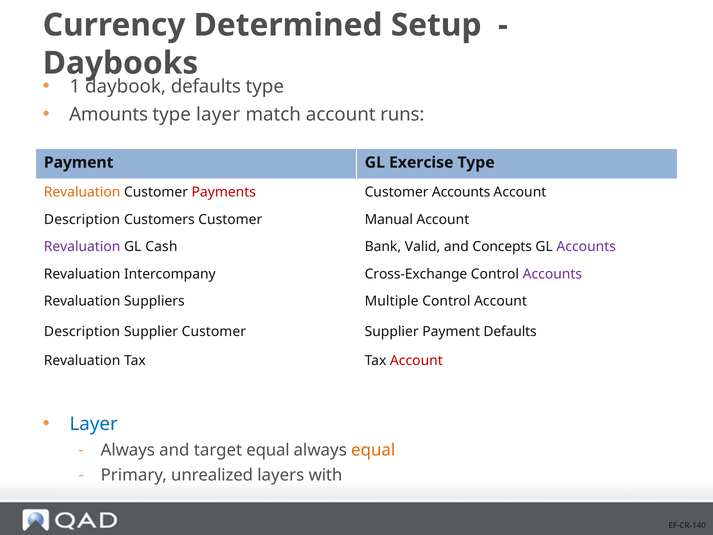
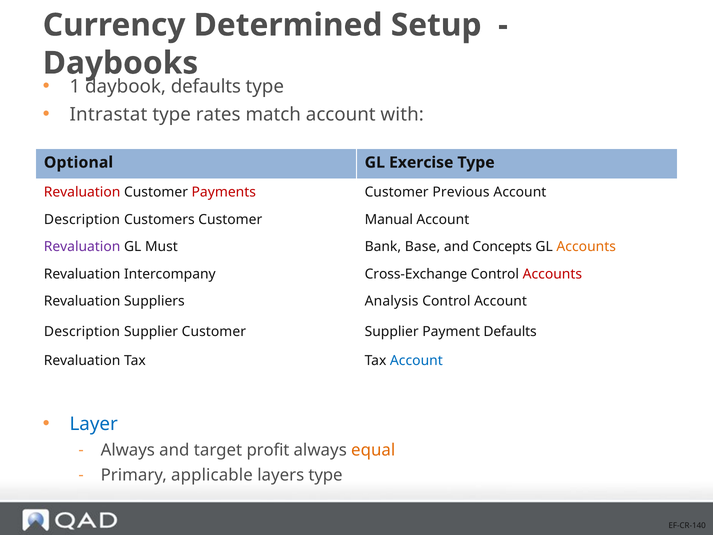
Amounts: Amounts -> Intrastat (108, 114)
type layer: layer -> rates (218, 114)
runs: runs -> with (402, 114)
Payment: Payment -> Optional (79, 162)
Revaluation colour: orange -> red (82, 192)
Customer Accounts: Accounts -> Previous (461, 192)
Cash: Cash -> Must (161, 247)
Valid: Valid -> Base (423, 247)
Accounts colour: purple -> orange (586, 247)
Accounts colour: purple -> red (552, 274)
Multiple: Multiple -> Analysis (392, 301)
Account colour: red -> blue (416, 361)
target equal: equal -> profit (268, 450)
unrealized: unrealized -> applicable (212, 475)
layers with: with -> type (326, 475)
